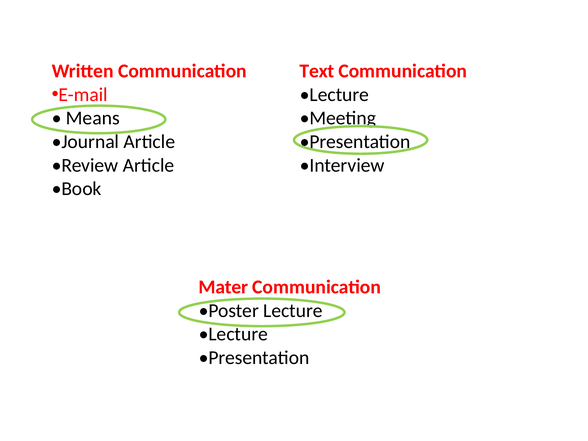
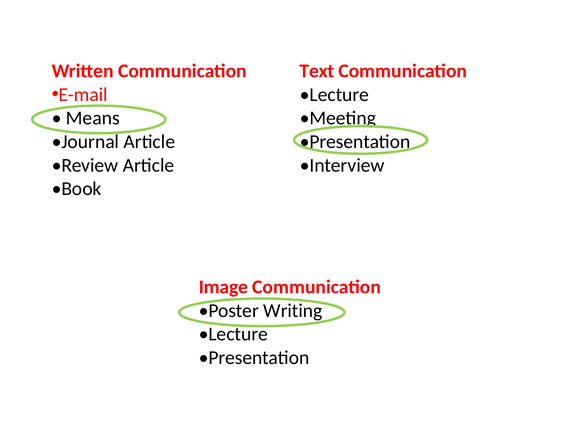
Mater: Mater -> Image (223, 287)
Poster Lecture: Lecture -> Writing (293, 311)
